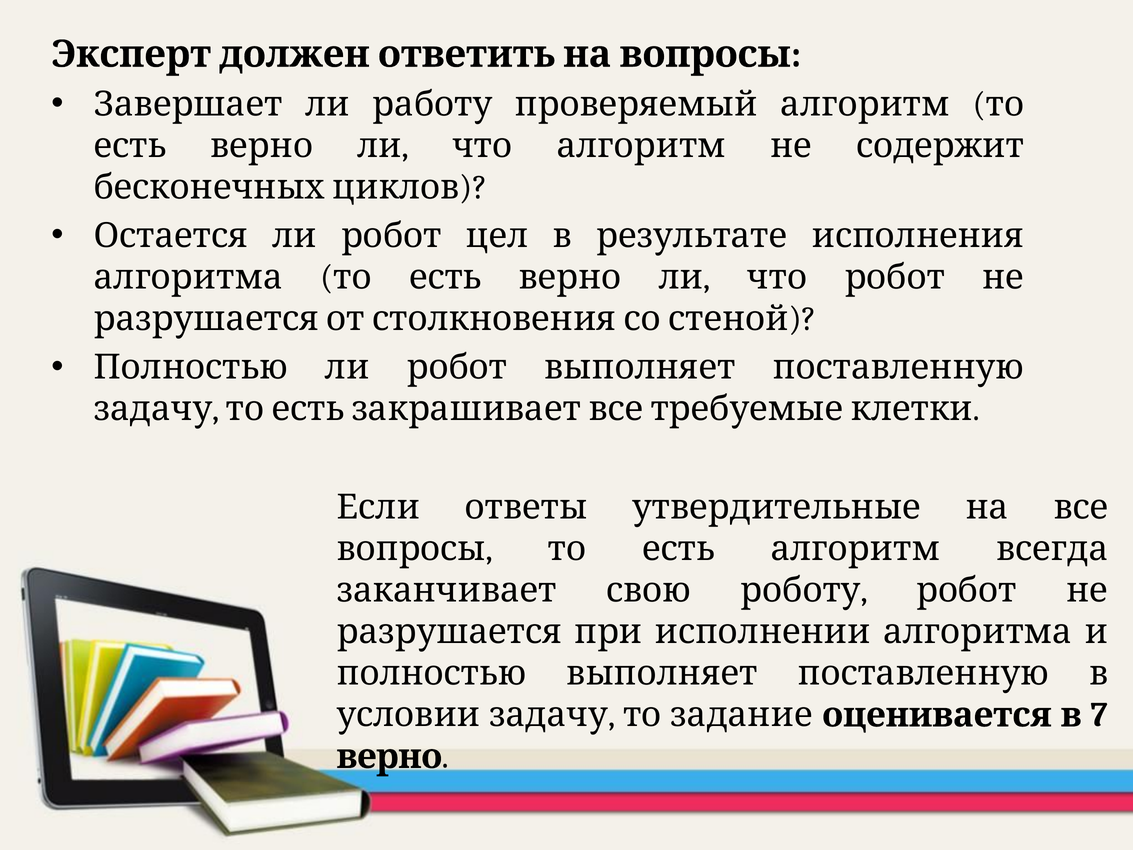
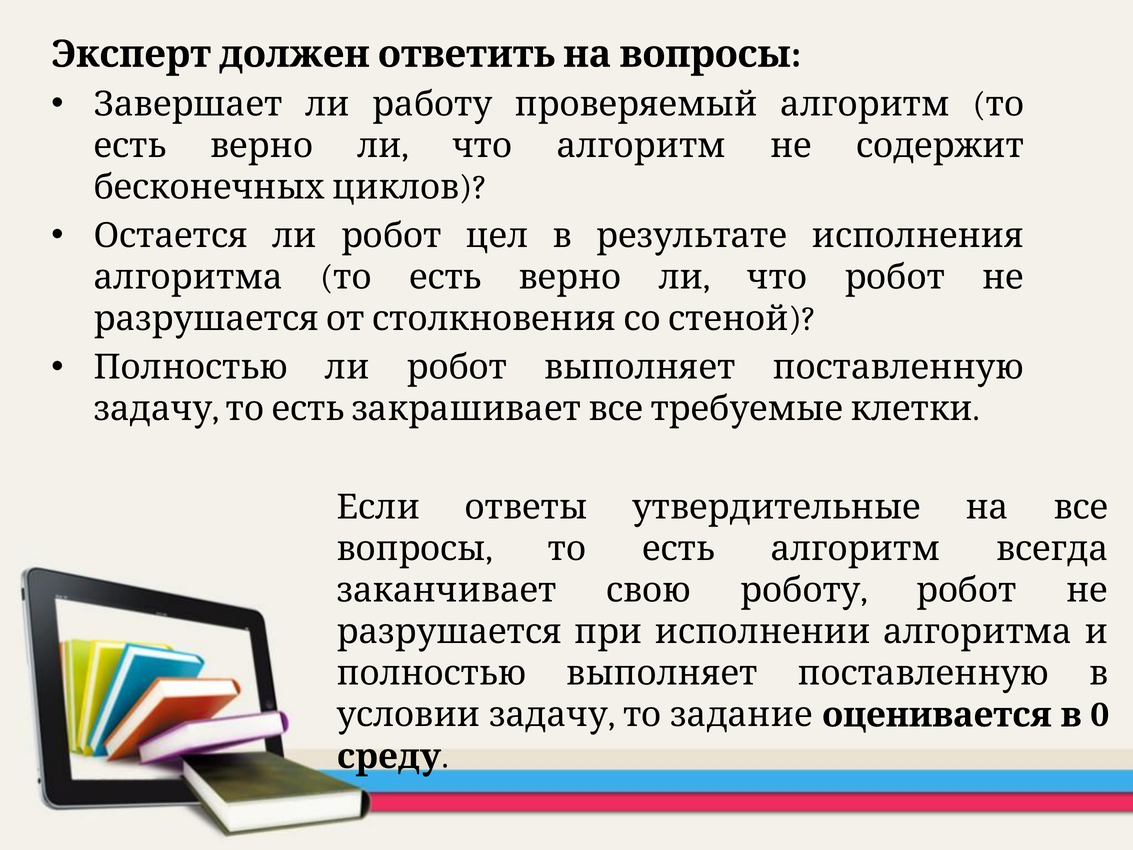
7: 7 -> 0 (1100, 715)
верно: верно -> среду (389, 756)
